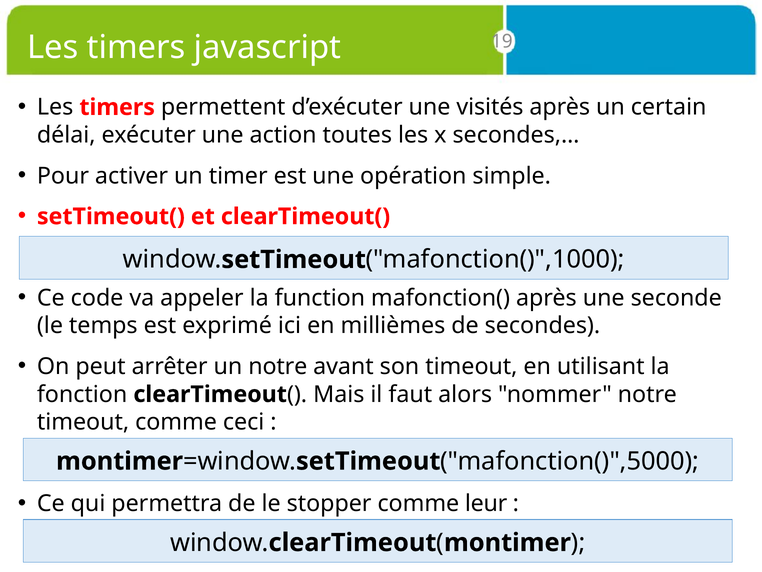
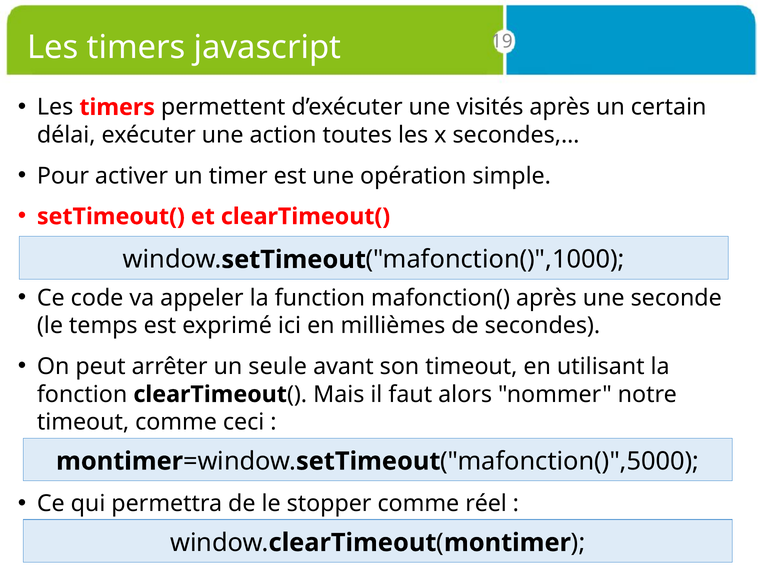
un notre: notre -> seule (278, 366)
leur: leur -> réel (486, 503)
